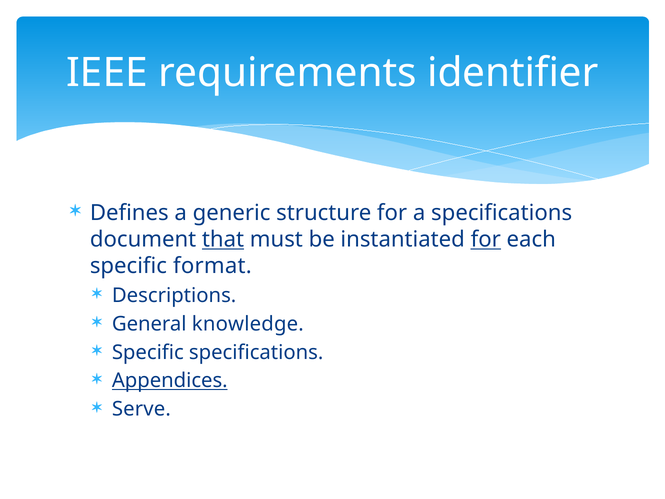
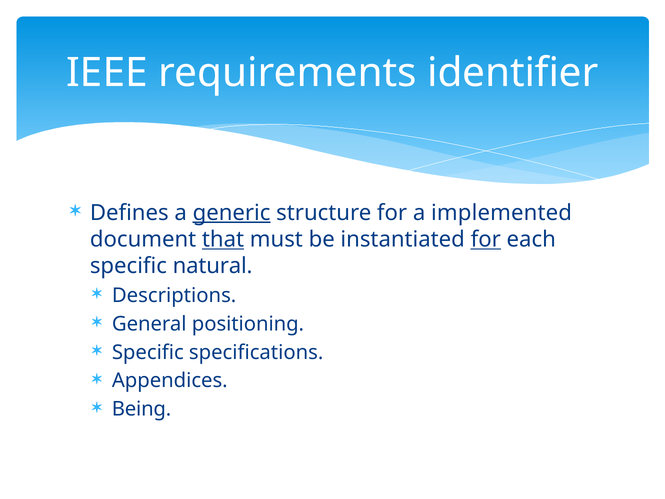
generic underline: none -> present (232, 213)
a specifications: specifications -> implemented (502, 213)
format: format -> natural (213, 266)
knowledge: knowledge -> positioning (248, 324)
Appendices underline: present -> none (170, 381)
Serve: Serve -> Being (142, 409)
